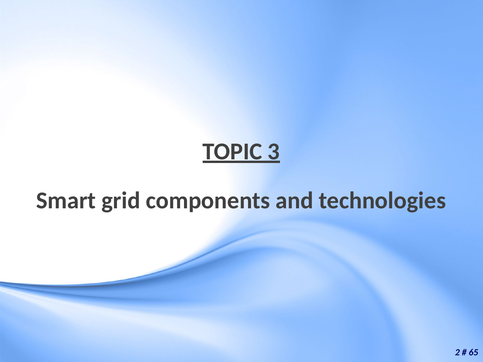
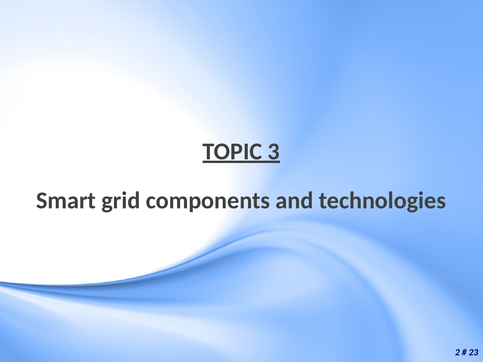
65: 65 -> 23 (473, 353)
